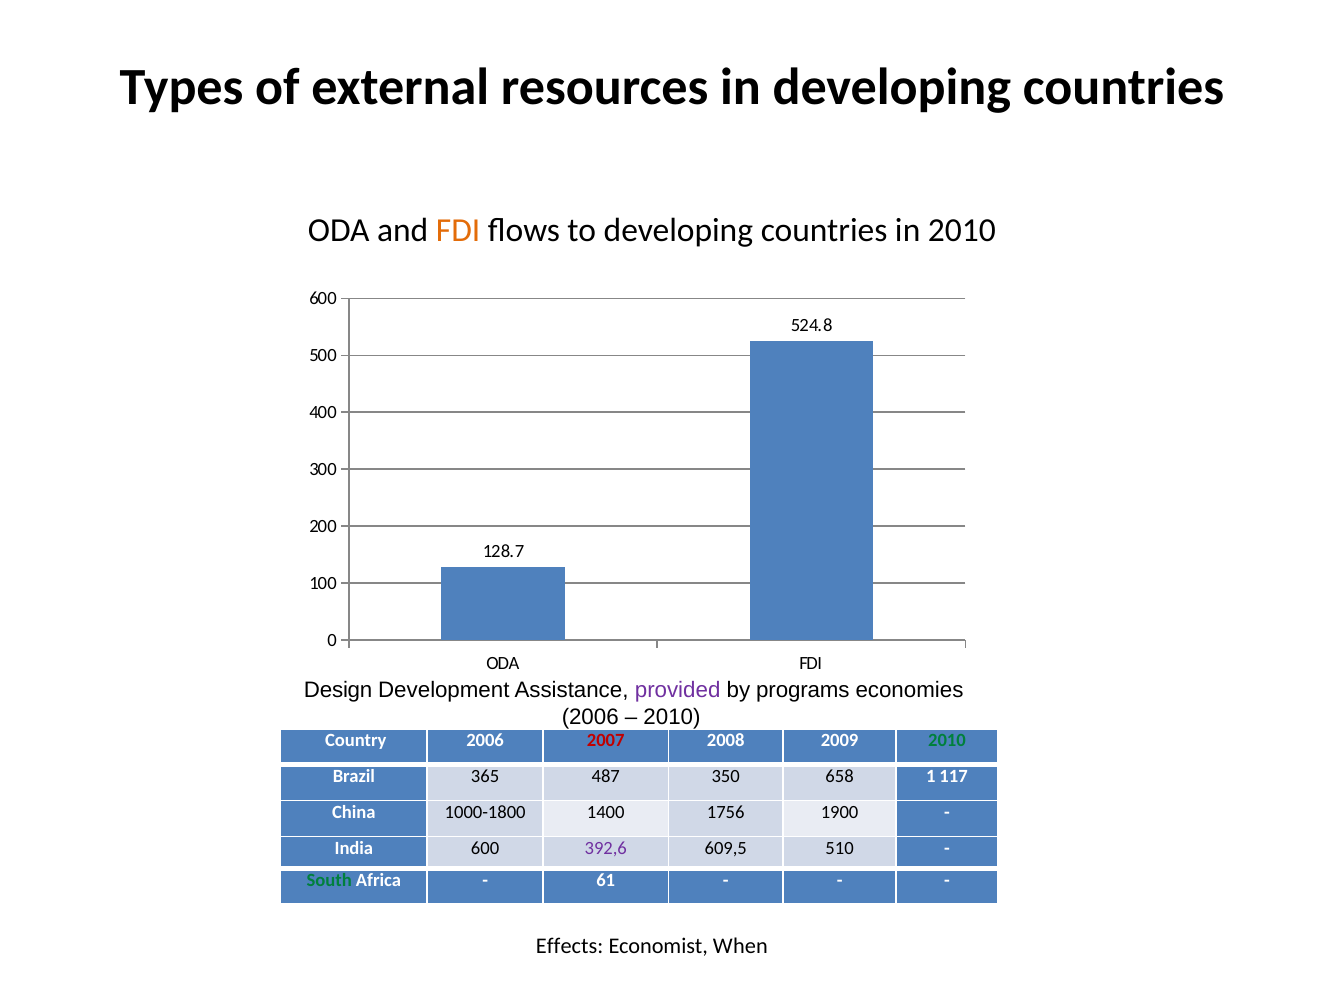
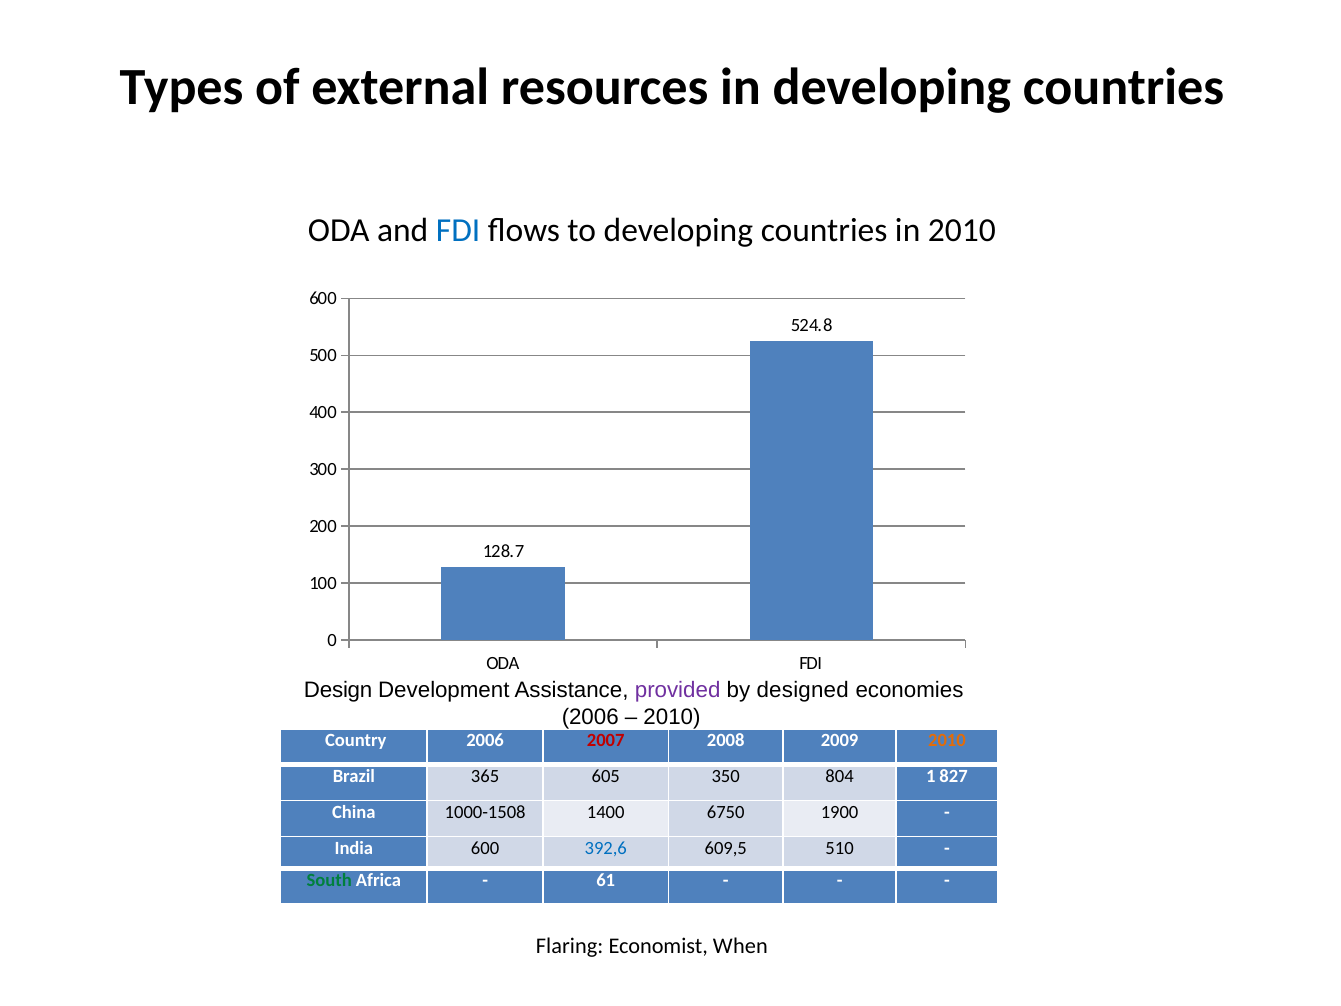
FDI colour: orange -> blue (458, 230)
programs: programs -> designed (803, 690)
2010 colour: green -> orange (947, 740)
487: 487 -> 605 (606, 776)
658: 658 -> 804 (840, 776)
117: 117 -> 827 (954, 776)
1000-1800: 1000-1800 -> 1000-1508 (485, 812)
1756: 1756 -> 6750 (726, 812)
392,6 colour: purple -> blue (606, 848)
Effects: Effects -> Flaring (570, 946)
